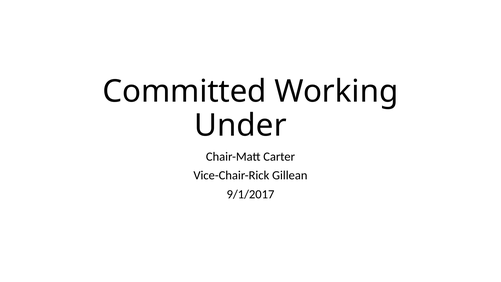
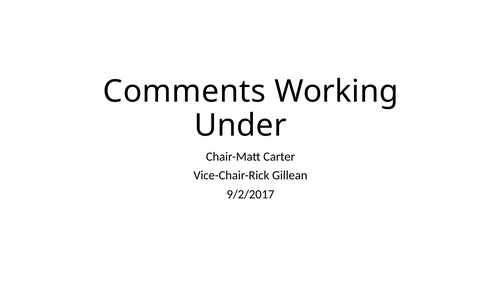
Committed: Committed -> Comments (184, 91)
9/1/2017: 9/1/2017 -> 9/2/2017 (250, 194)
